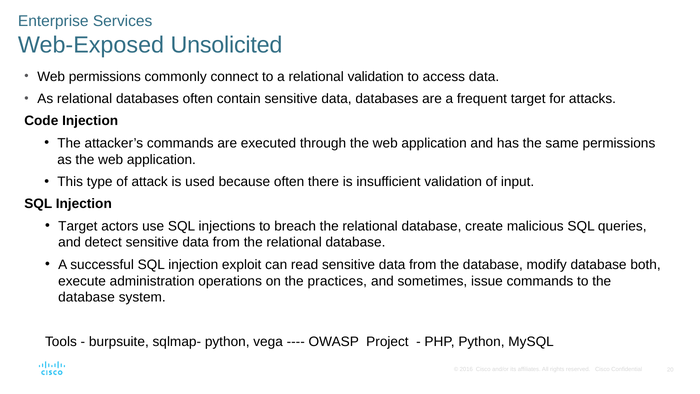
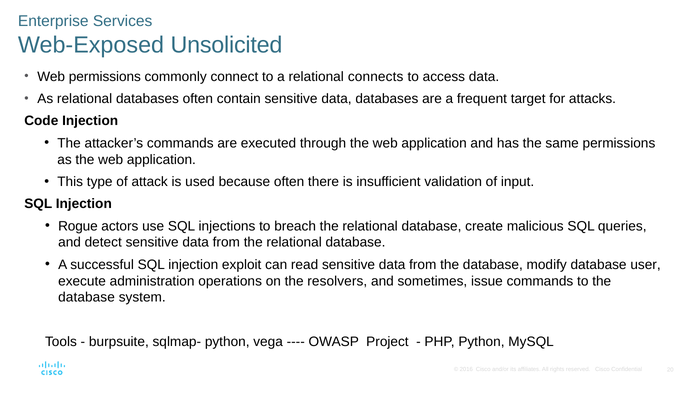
relational validation: validation -> connects (376, 77)
Target: Target -> Rogue (78, 226)
both: both -> user (646, 265)
practices: practices -> resolvers (337, 281)
